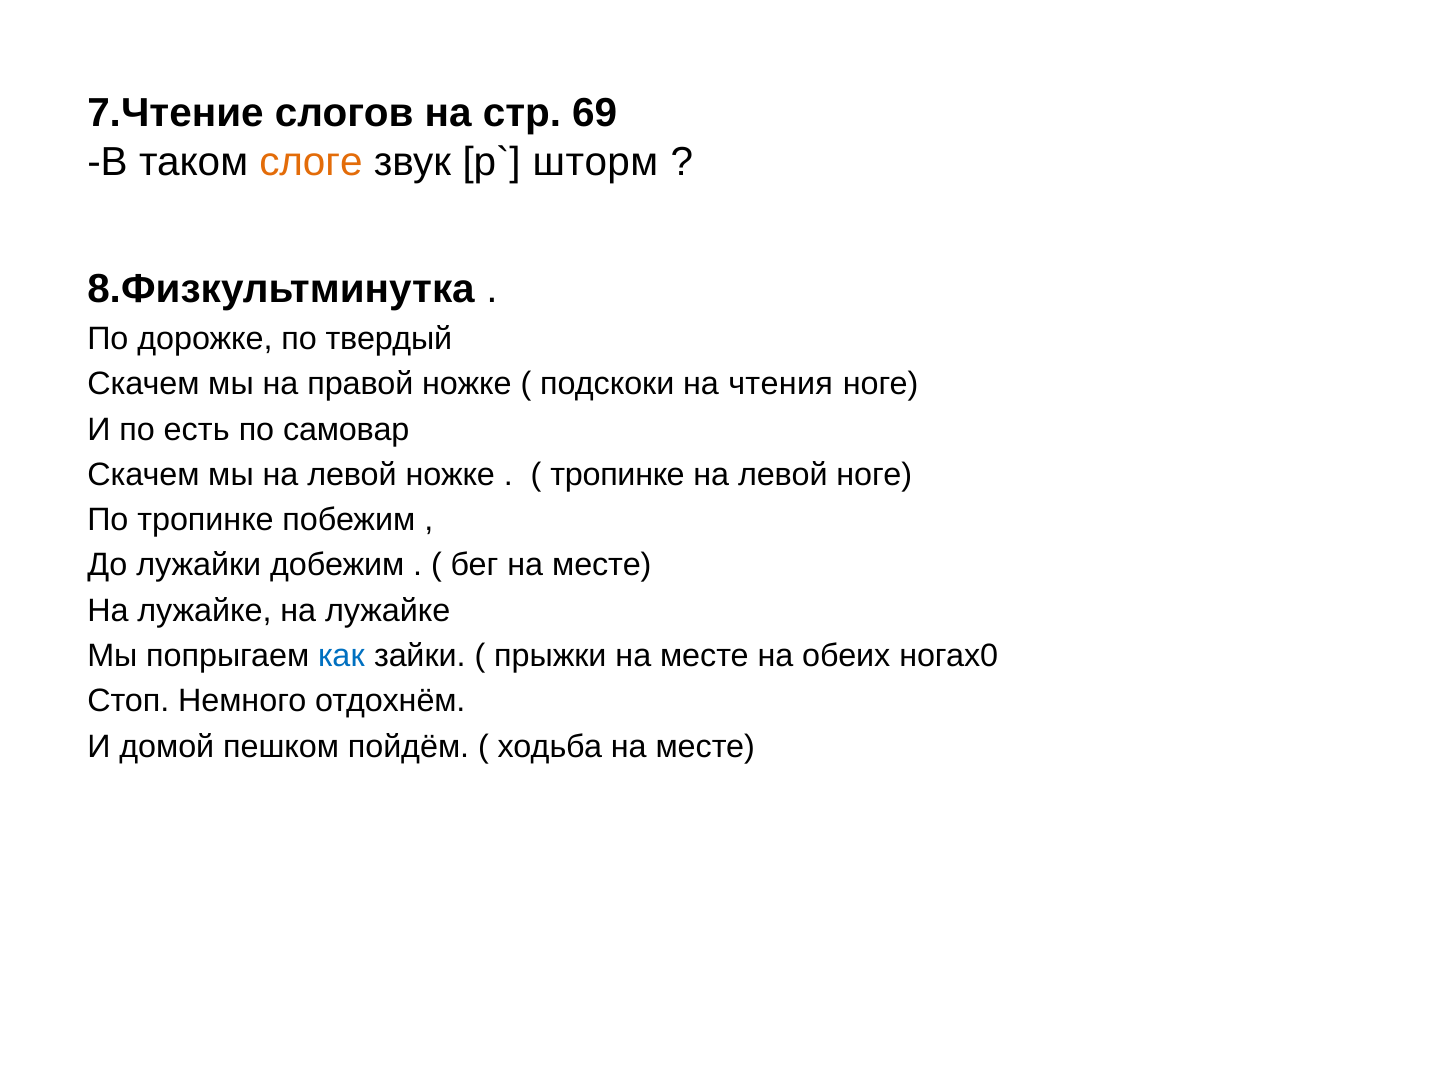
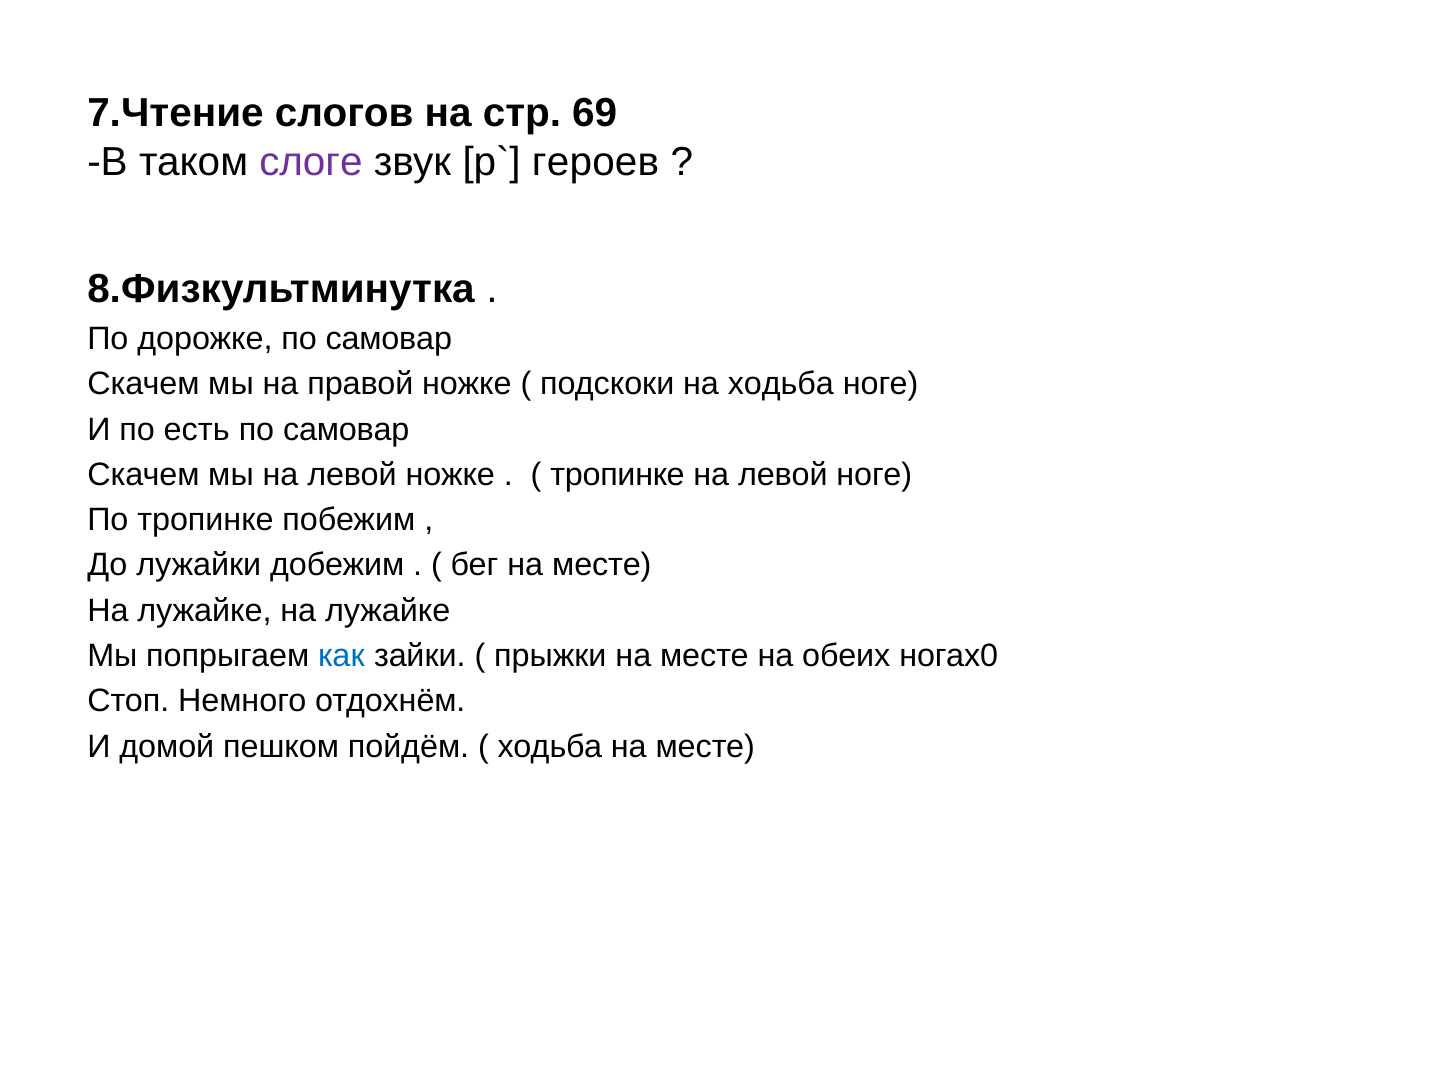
слоге colour: orange -> purple (311, 162)
шторм: шторм -> героев (596, 162)
дорожке по твердый: твердый -> самовар (389, 339)
на чтения: чтения -> ходьба (781, 384)
